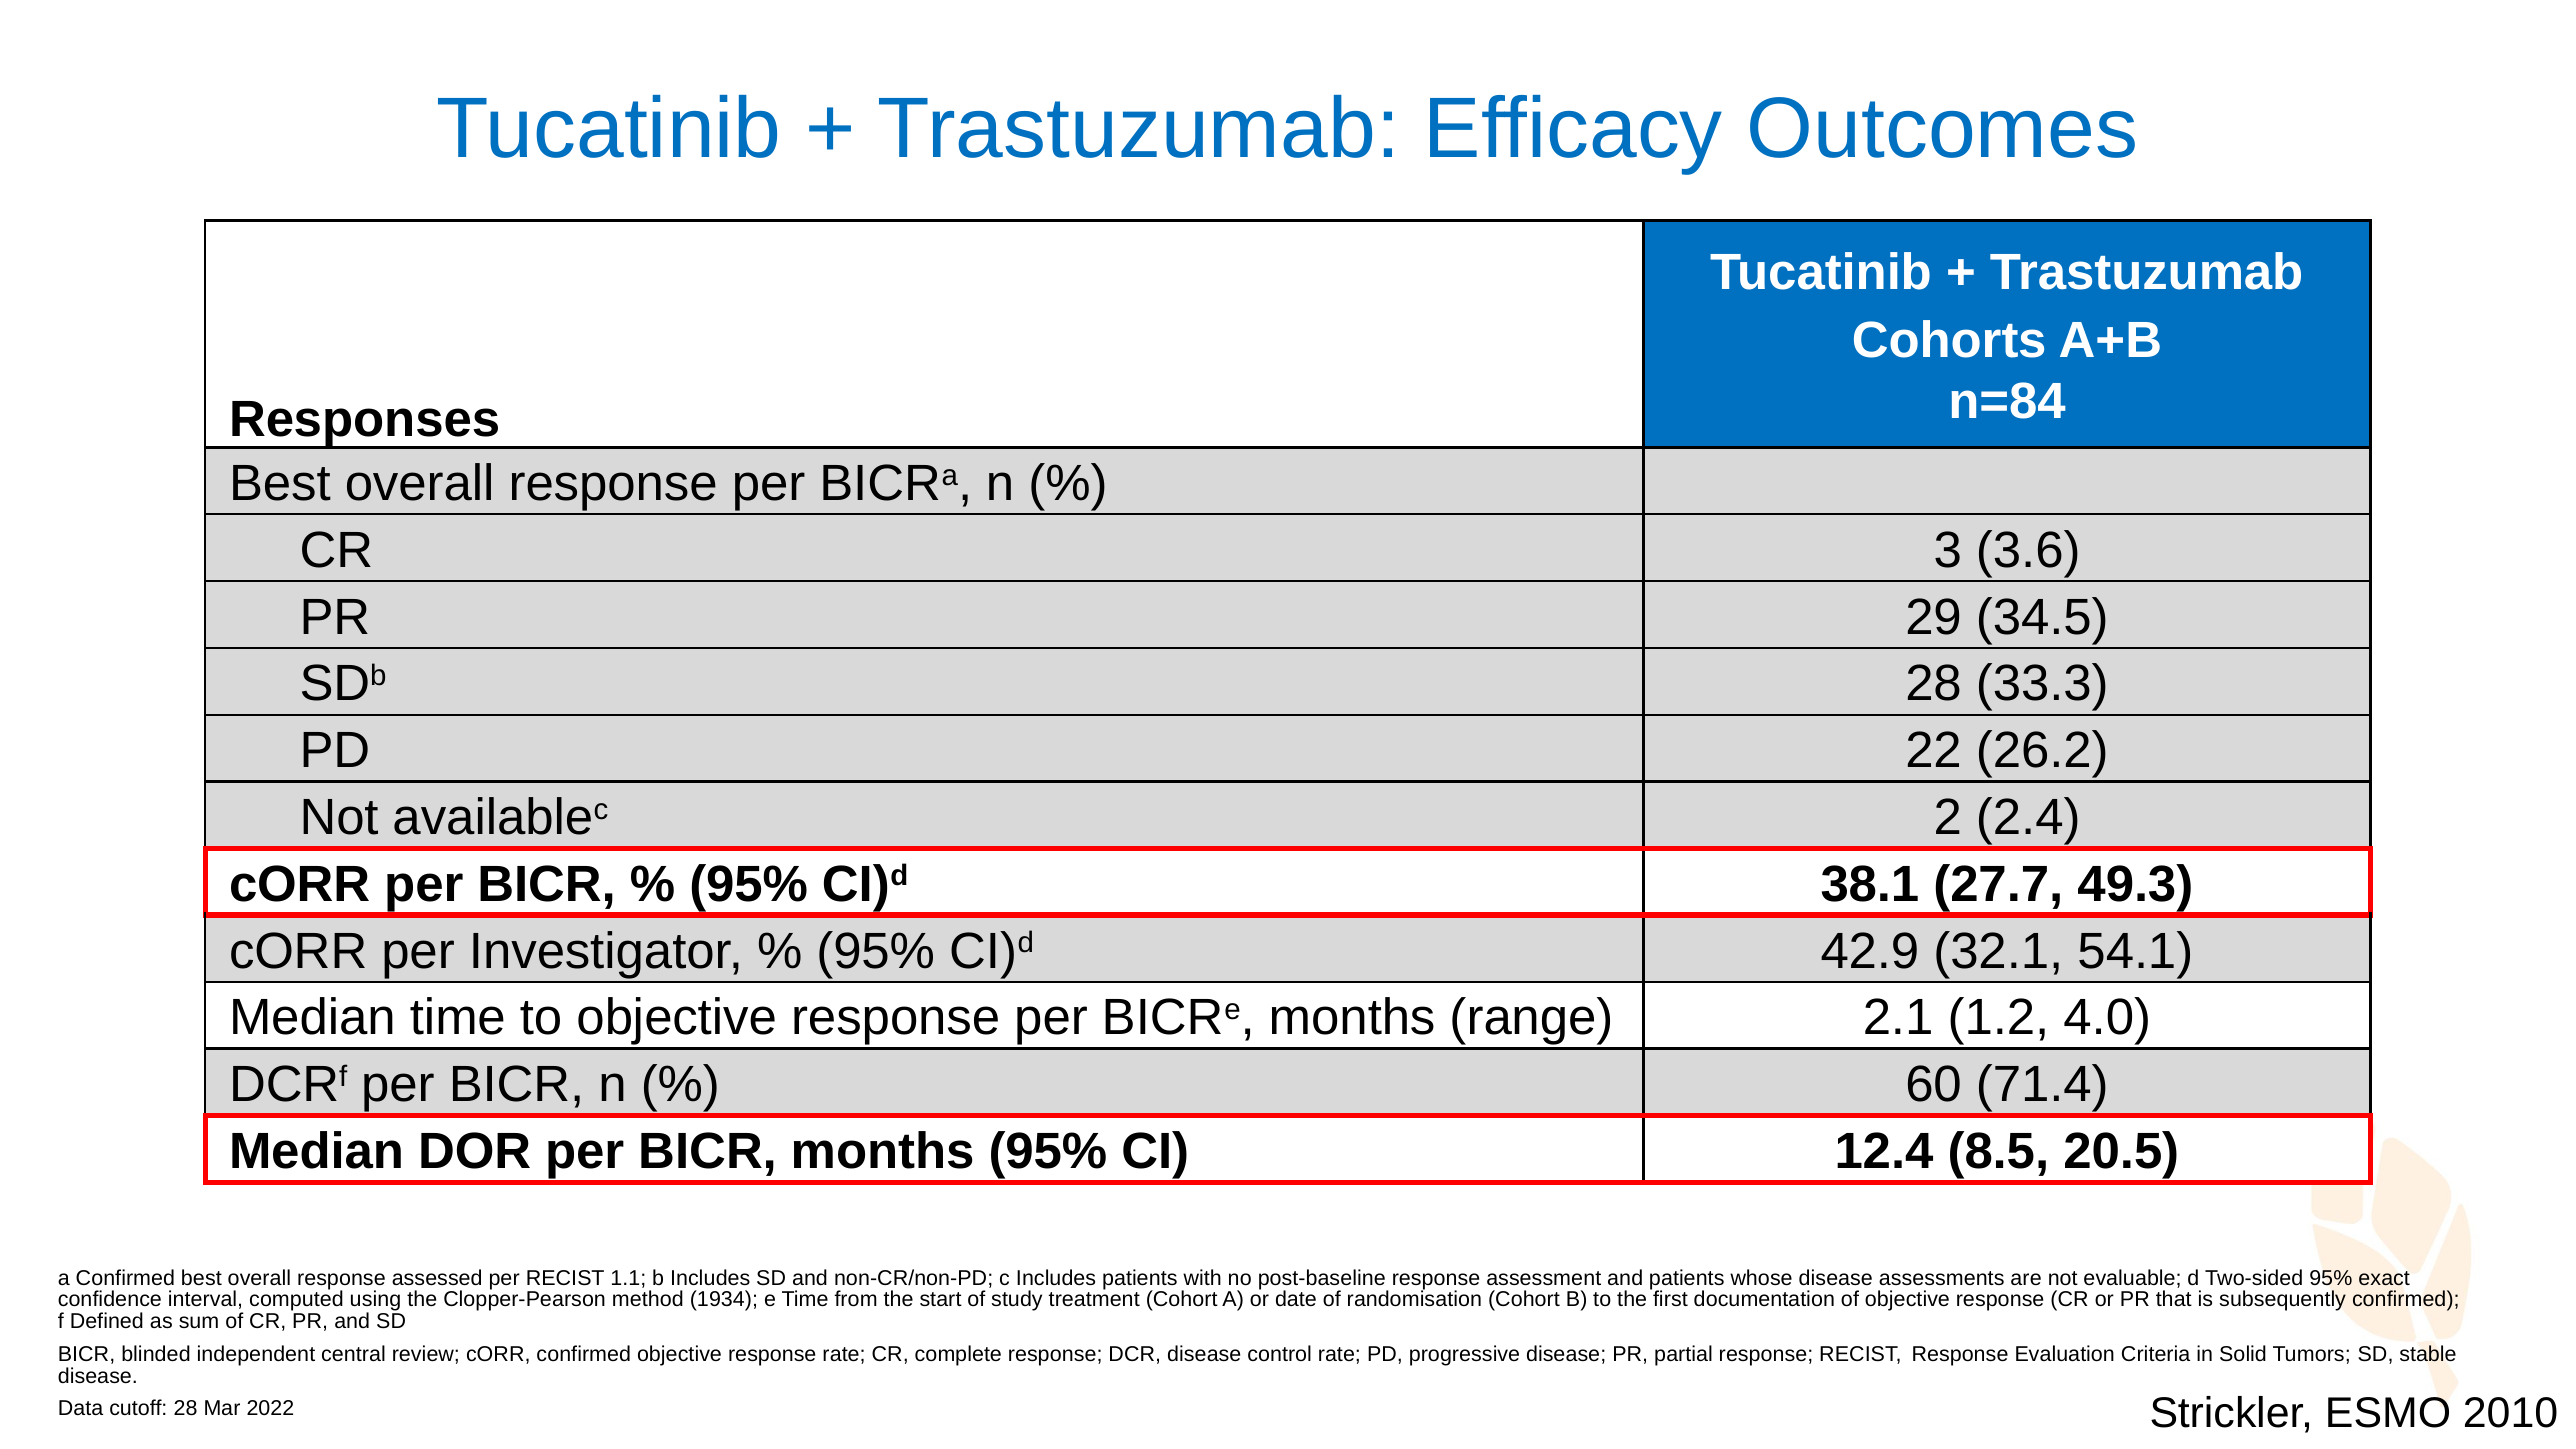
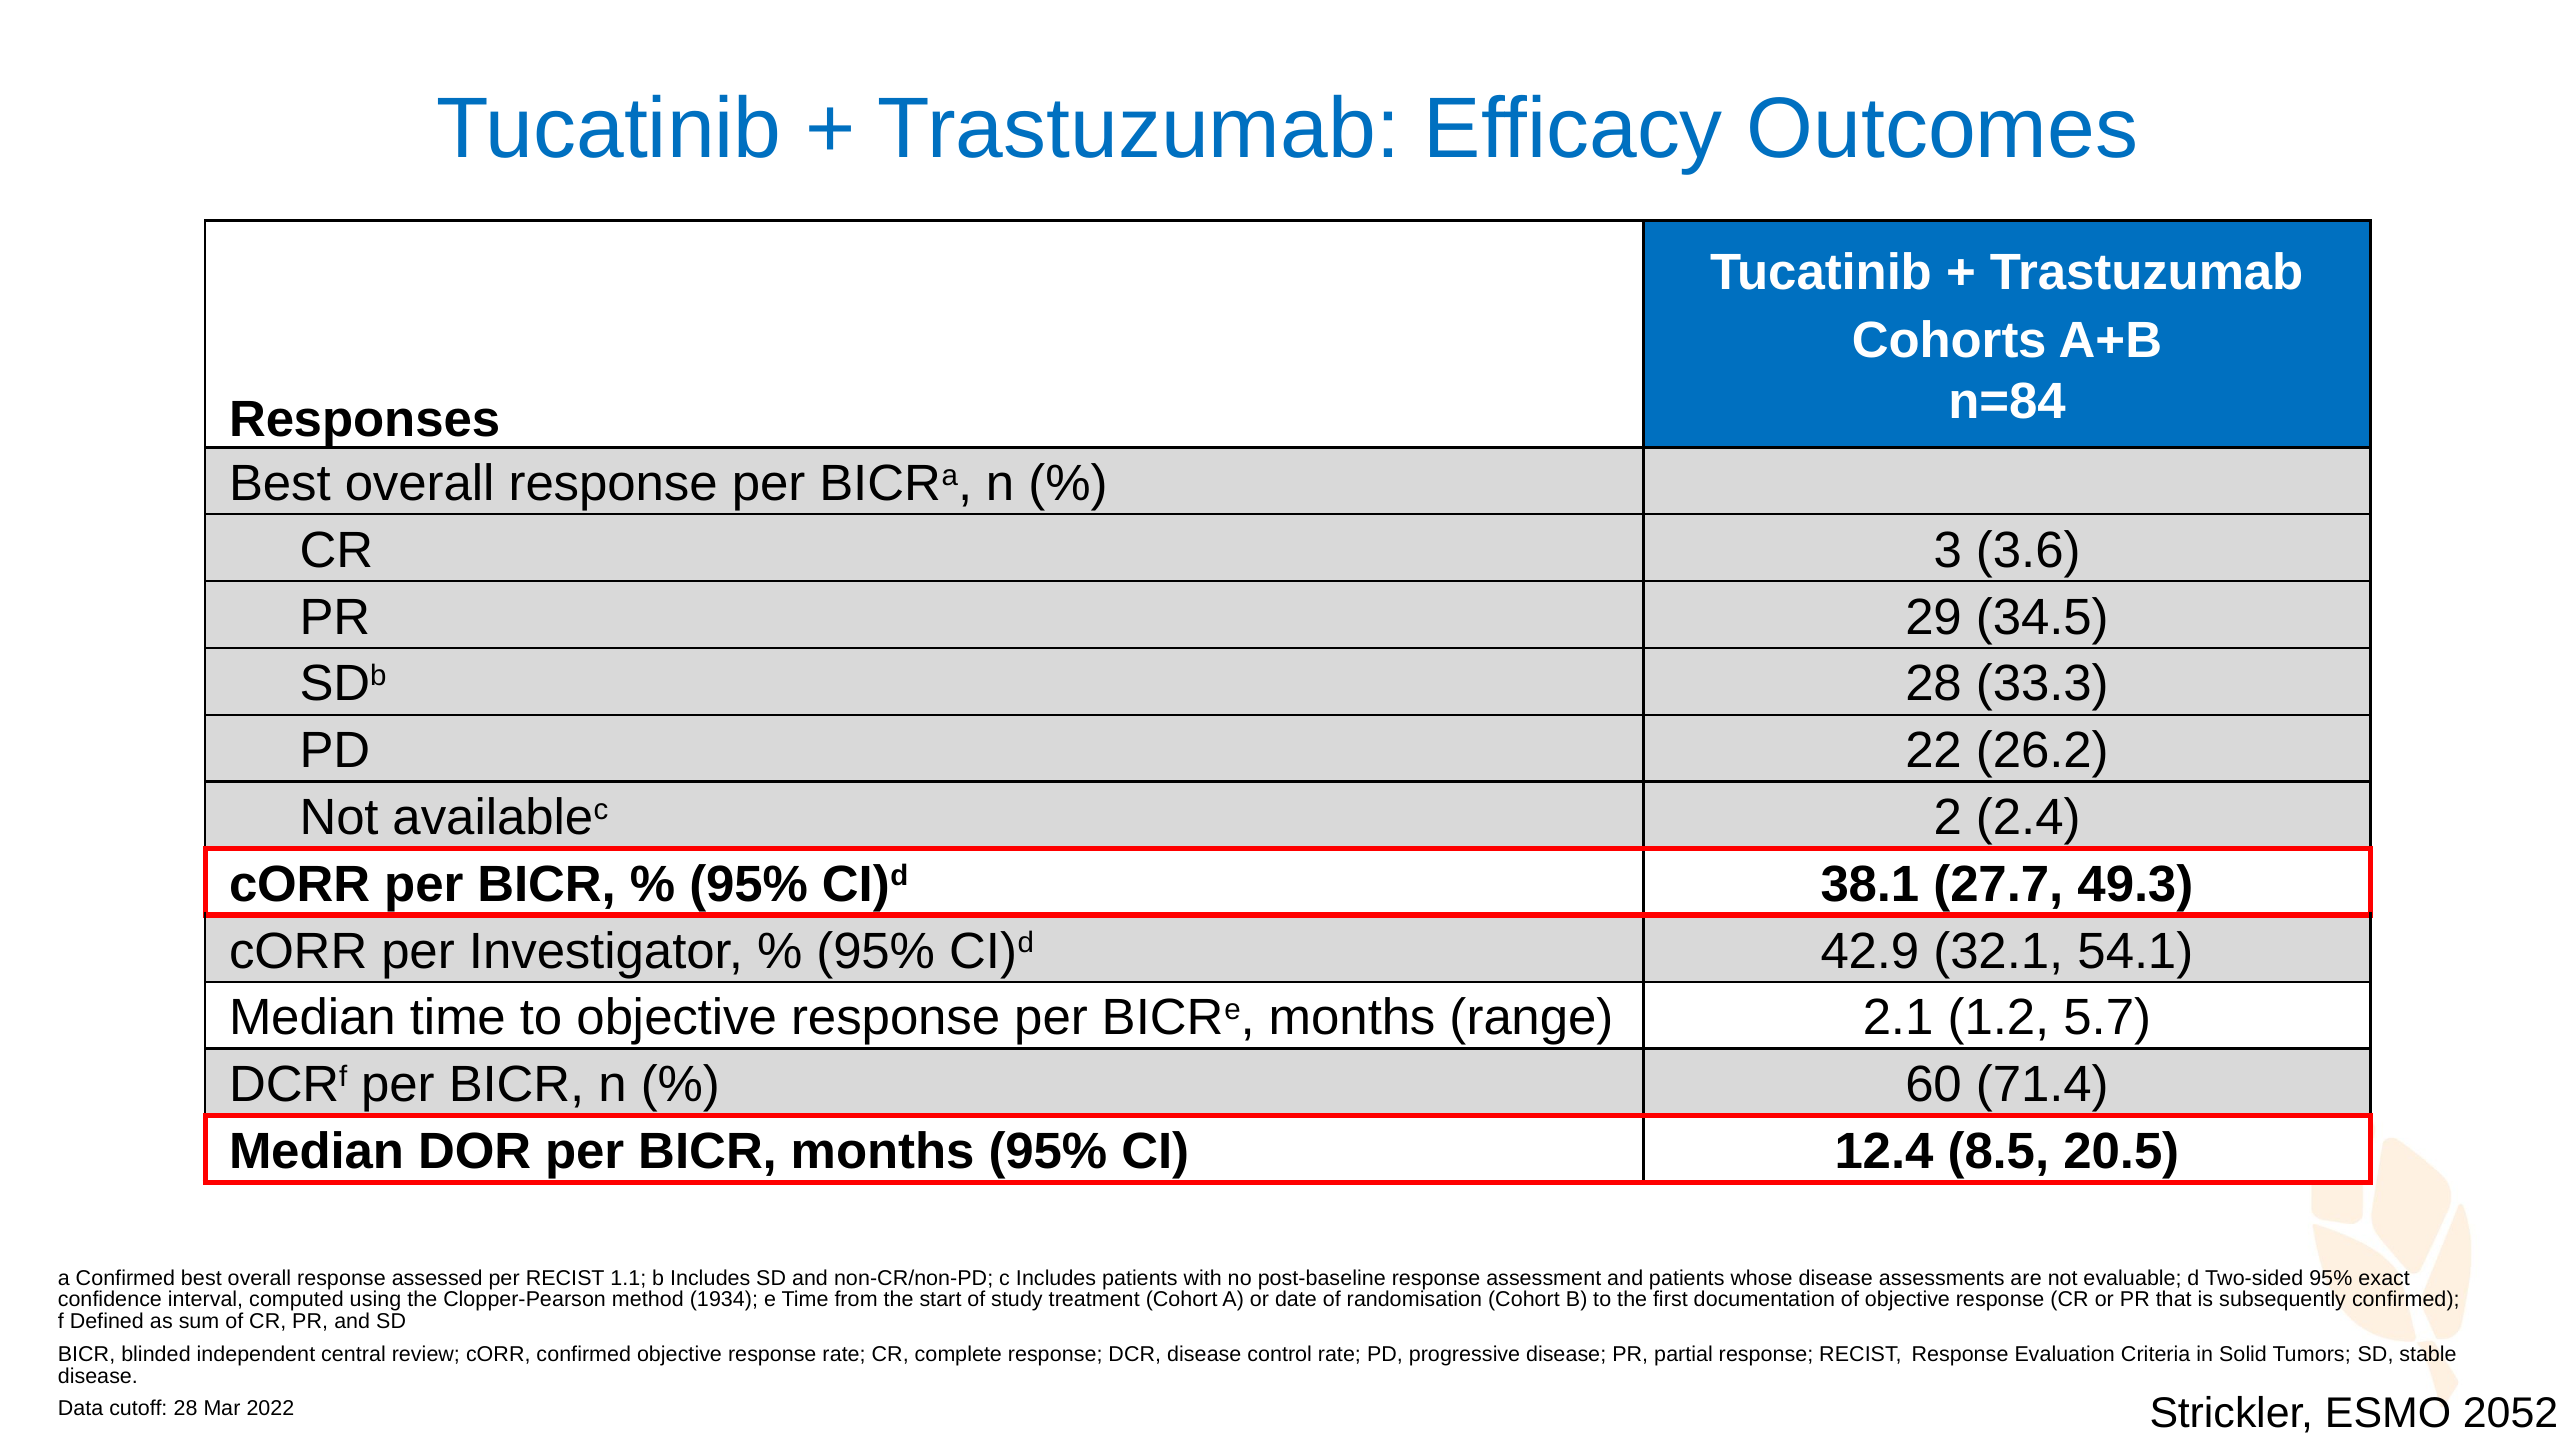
4.0: 4.0 -> 5.7 (2107, 1018)
2010: 2010 -> 2052 (2511, 1414)
